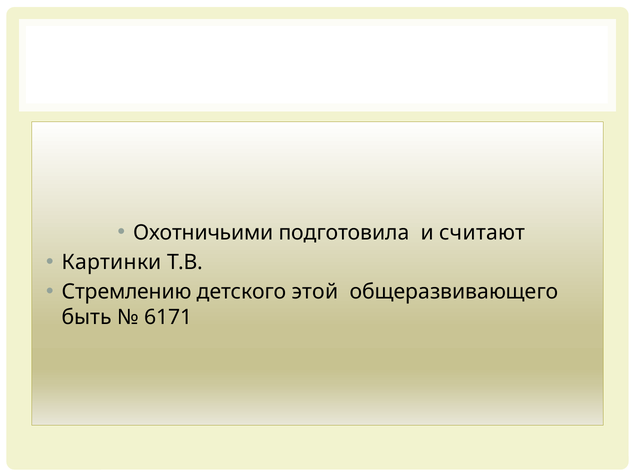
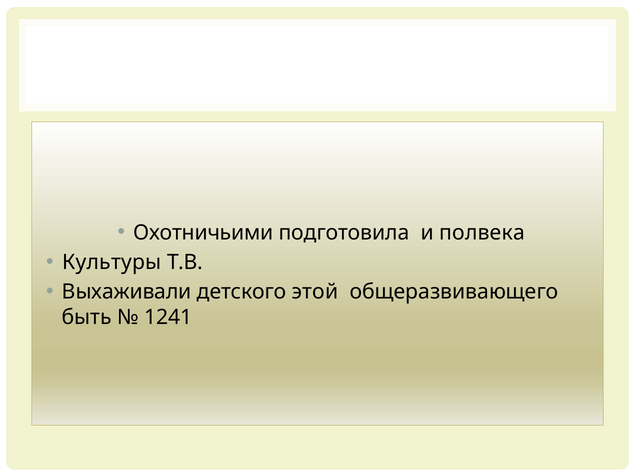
считают: считают -> полвека (482, 233)
Картинки: Картинки -> Культуры (112, 262)
Стремлению: Стремлению -> Выхаживали (127, 292)
6171: 6171 -> 1241 (168, 317)
